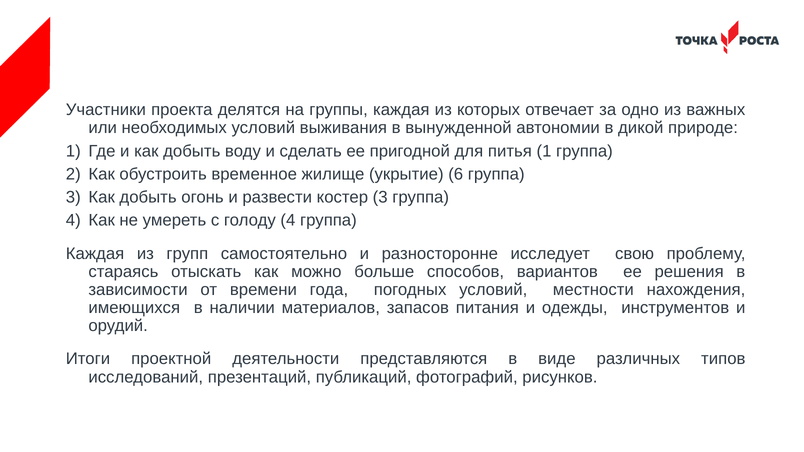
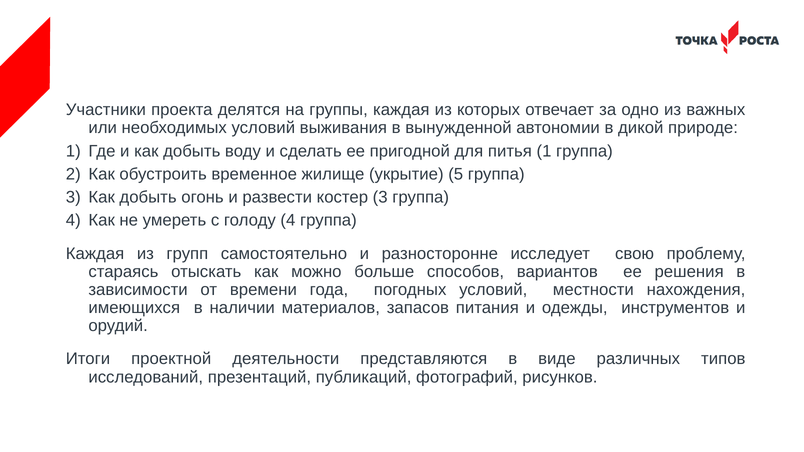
6: 6 -> 5 (456, 174)
